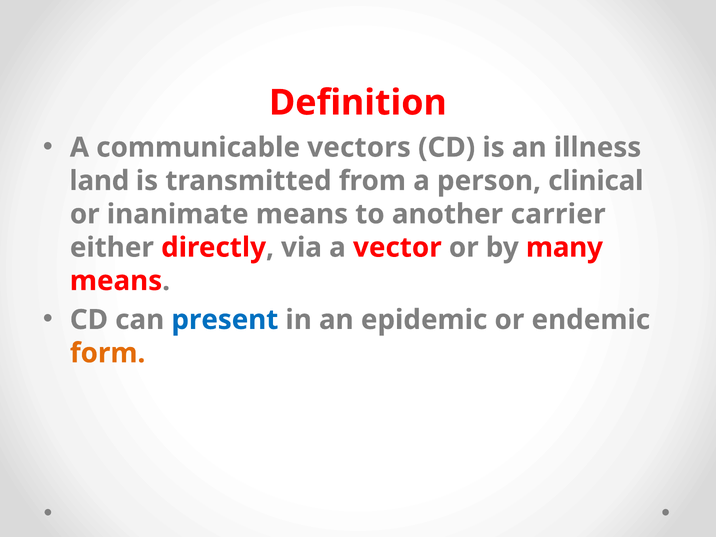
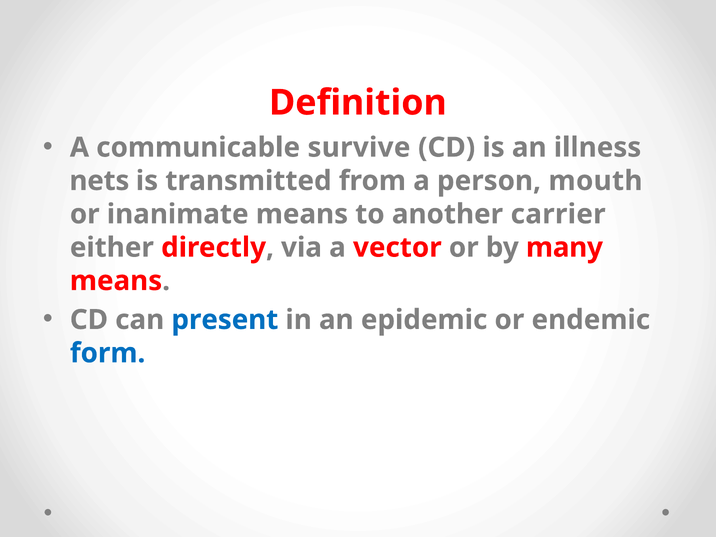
vectors: vectors -> survive (359, 147)
land: land -> nets (99, 181)
clinical: clinical -> mouth (596, 181)
form colour: orange -> blue (108, 353)
